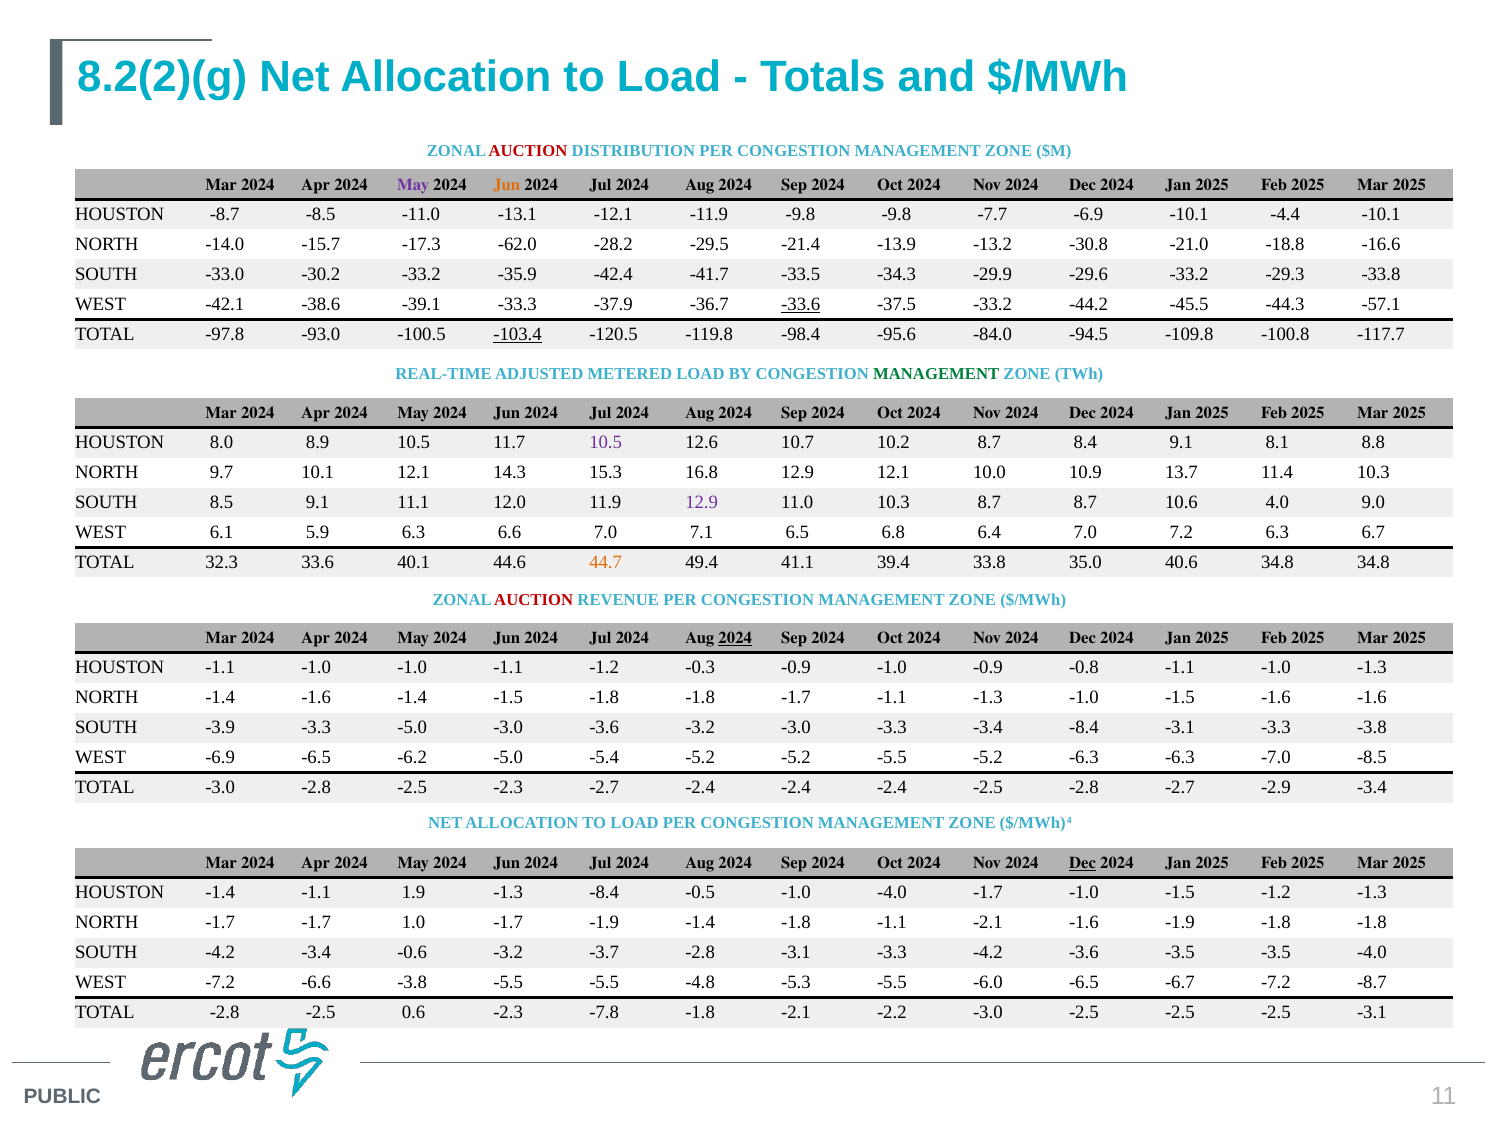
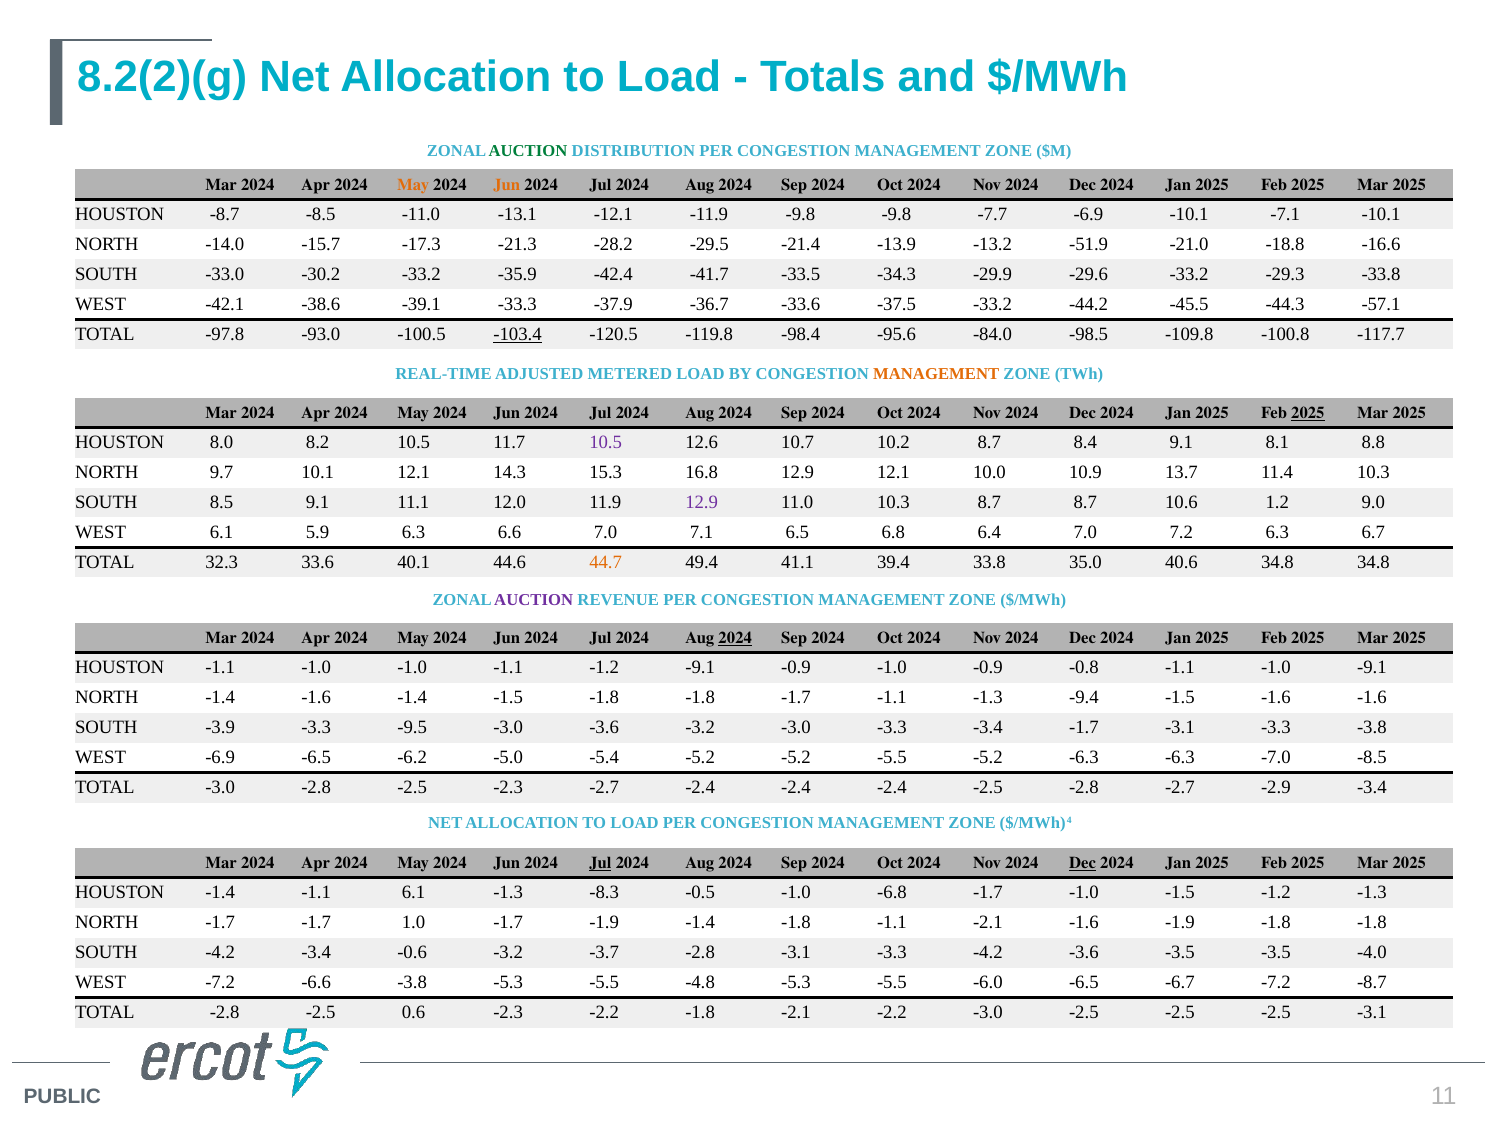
AUCTION colour: red -> green (528, 151)
May colour: purple -> orange (413, 185)
-4.4: -4.4 -> -7.1 (1285, 215)
-62.0: -62.0 -> -21.3 (517, 245)
-30.8: -30.8 -> -51.9 (1089, 245)
-33.6 underline: present -> none (801, 305)
-94.5: -94.5 -> -98.5 (1089, 335)
MANAGEMENT colour: green -> orange (936, 374)
2025 underline: none -> present (1308, 413)
8.9: 8.9 -> 8.2 (318, 443)
4.0: 4.0 -> 1.2 (1277, 503)
AUCTION colour: red -> purple (534, 600)
-1.2 -0.3: -0.3 -> -9.1 (700, 668)
-1.0 -1.3: -1.3 -> -9.1 (1372, 668)
-1.3 -1.0: -1.0 -> -9.4 (1084, 698)
-3.3 -5.0: -5.0 -> -9.5 (412, 728)
-3.4 -8.4: -8.4 -> -1.7 (1084, 728)
Jul underline: none -> present (600, 863)
-1.1 1.9: 1.9 -> 6.1 (414, 893)
-1.3 -8.4: -8.4 -> -8.3 (604, 893)
-1.0 -4.0: -4.0 -> -6.8 (892, 893)
-3.8 -5.5: -5.5 -> -5.3 (508, 983)
-2.3 -7.8: -7.8 -> -2.2 (604, 1013)
